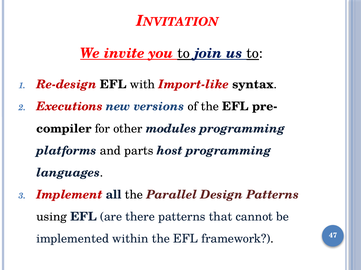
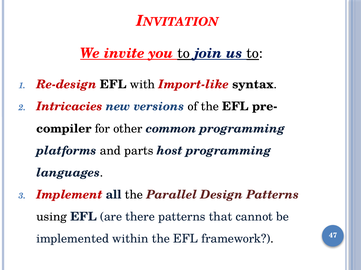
Executions: Executions -> Intricacies (69, 107)
modules: modules -> common (171, 129)
